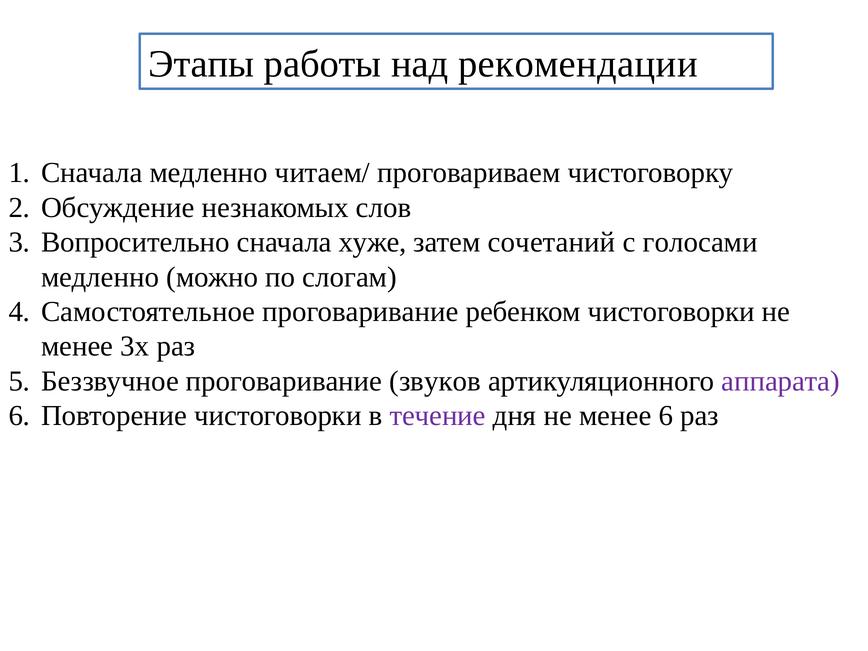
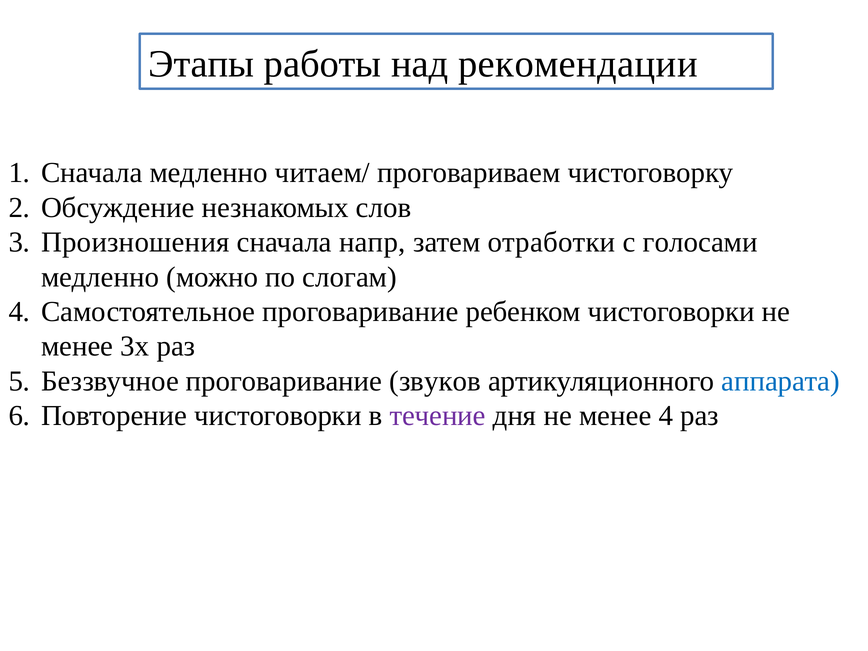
Вопросительно: Вопросительно -> Произношения (135, 242)
хуже: хуже -> напр (372, 242)
сочетаний: сочетаний -> отработки (552, 242)
аппарата colour: purple -> blue (781, 381)
менее 6: 6 -> 4 (666, 416)
